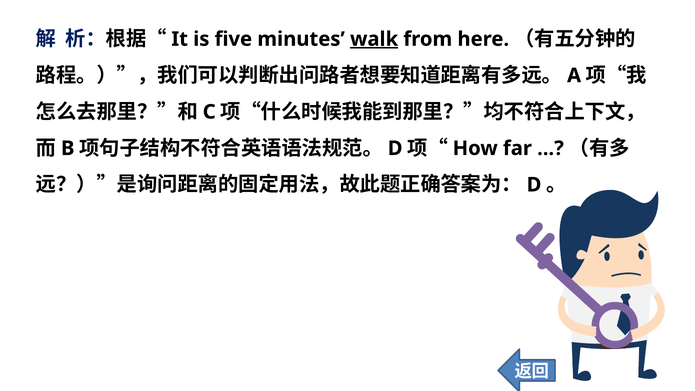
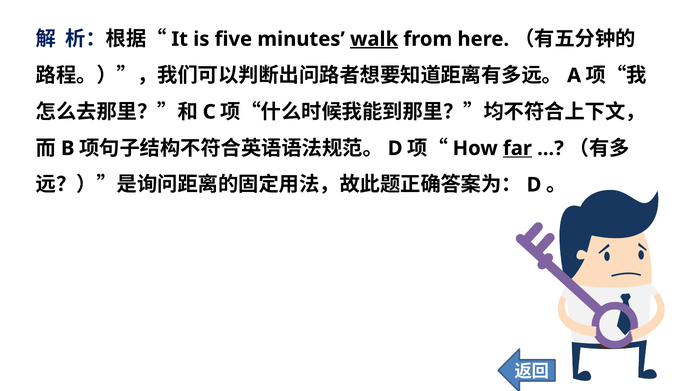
far underline: none -> present (517, 148)
